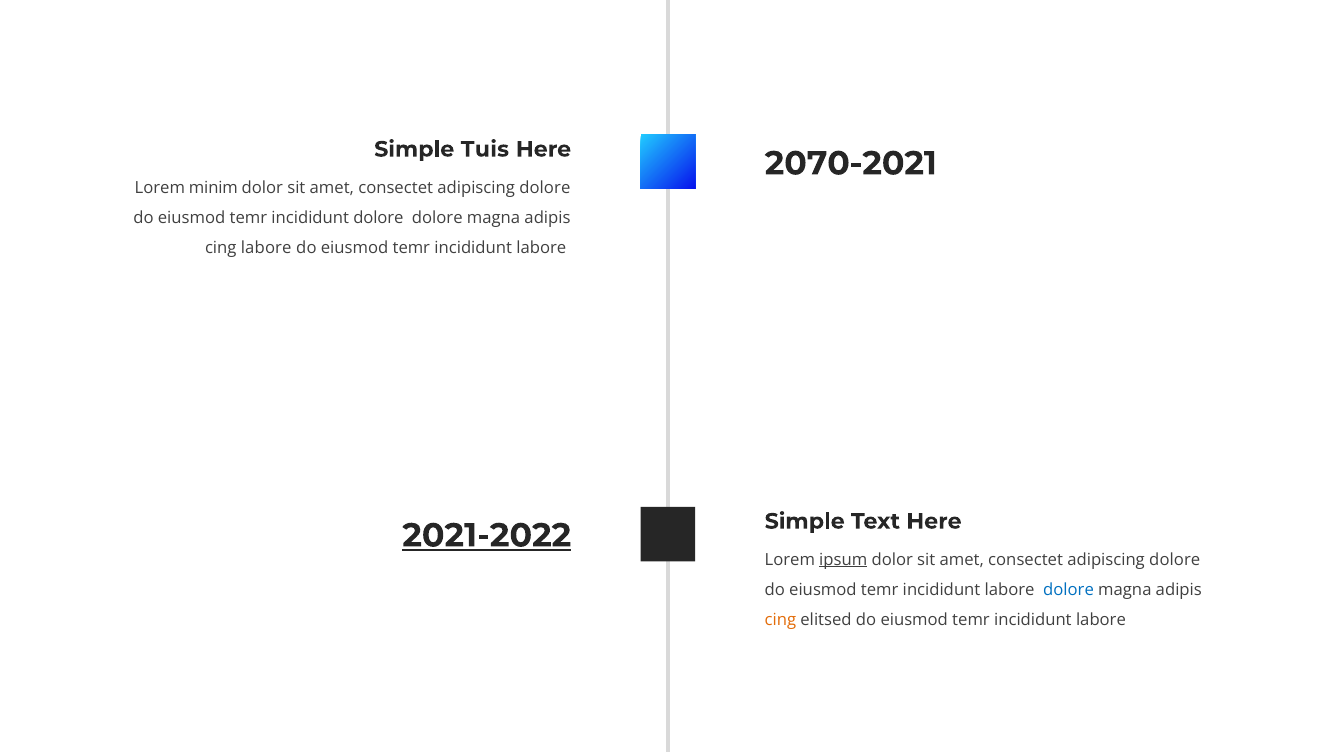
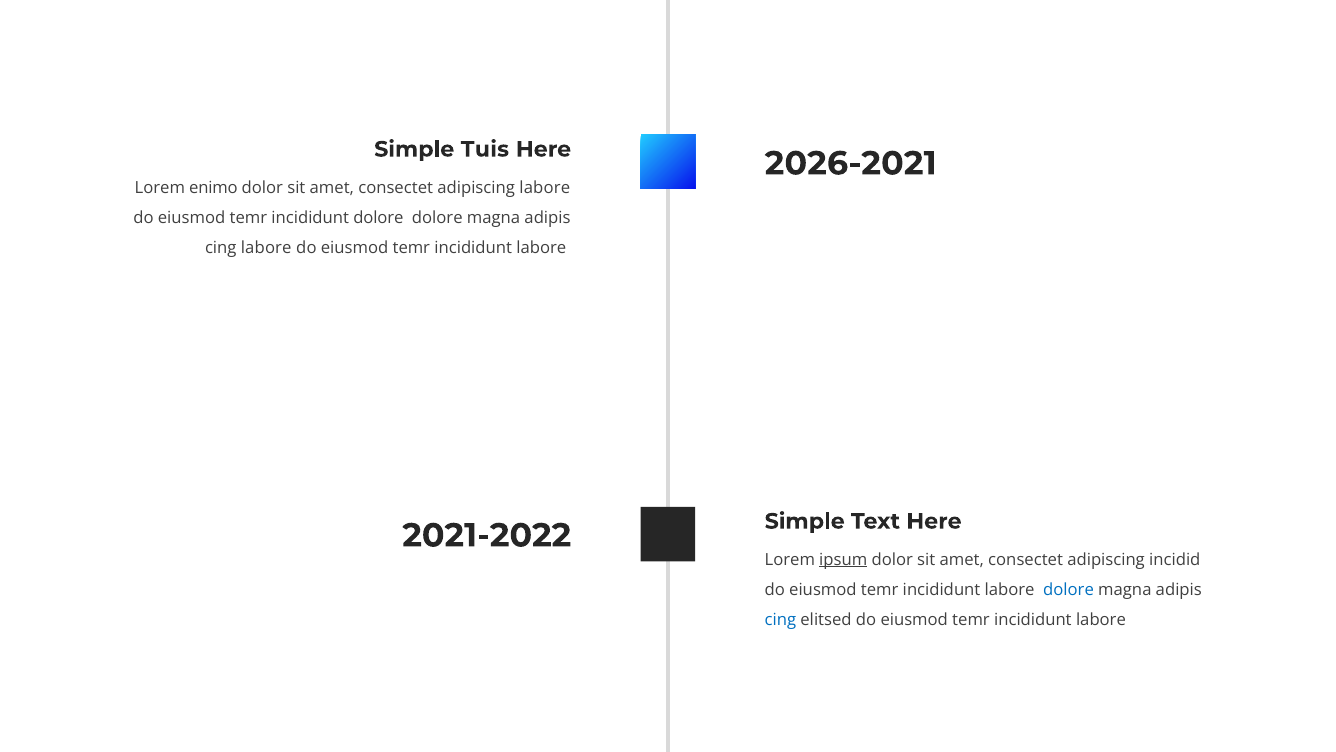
2070-2021: 2070-2021 -> 2026-2021 (851, 163)
minim: minim -> enimo (213, 188)
dolore: dolore -> labore (545, 188)
2021-2022 underline: present -> none (487, 535)
dolore: dolore -> incidid (1175, 559)
cing colour: orange -> blue (780, 620)
